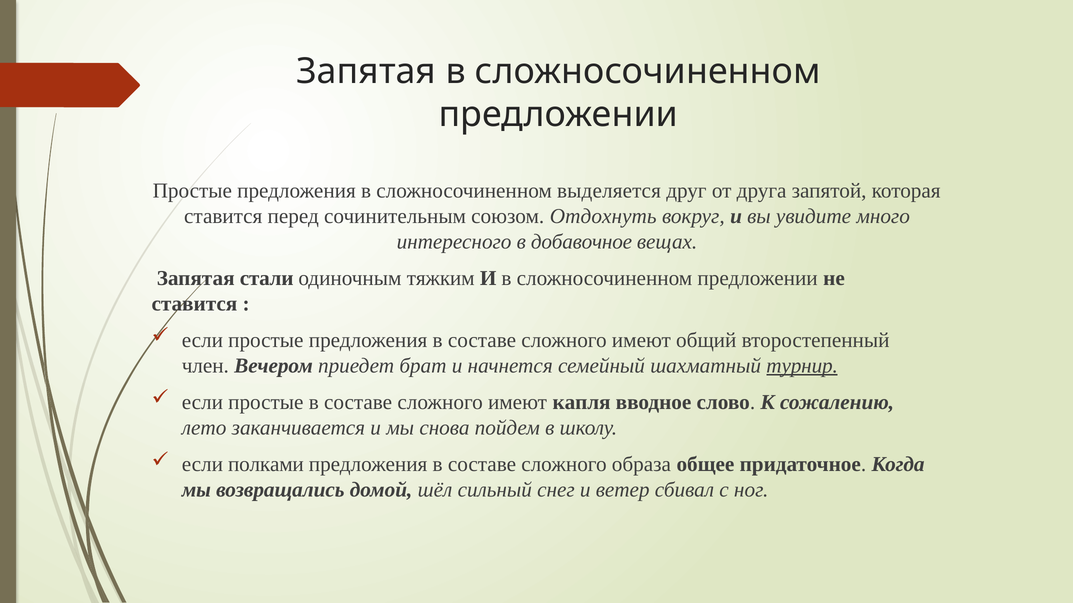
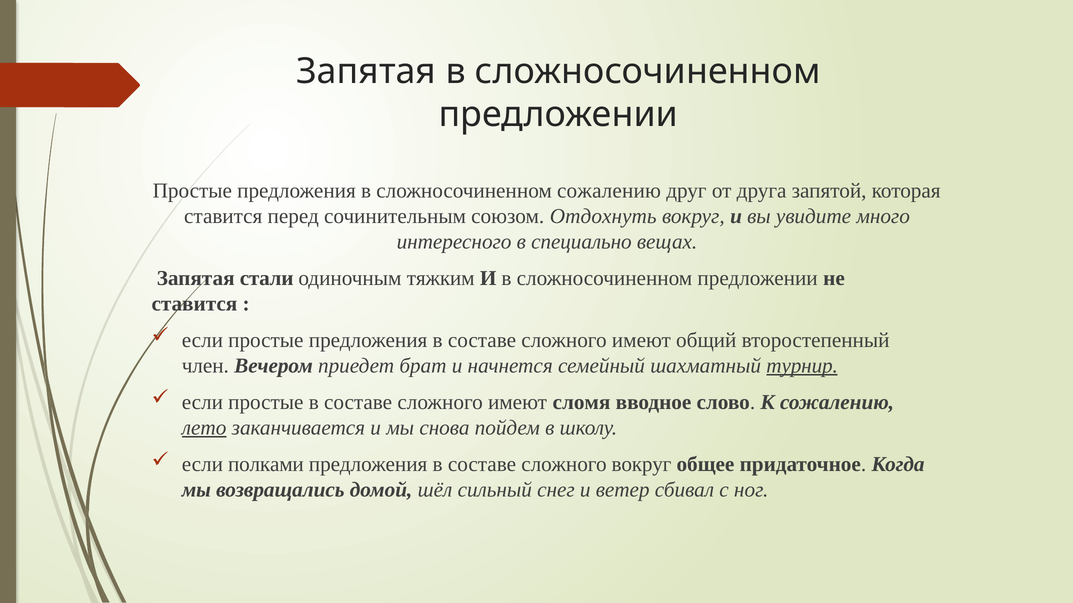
сложносочиненном выделяется: выделяется -> сожалению (609, 191)
добавочное: добавочное -> специально (581, 242)
капля: капля -> сломя (582, 403)
лето underline: none -> present (204, 428)
сложного образа: образа -> вокруг (641, 465)
